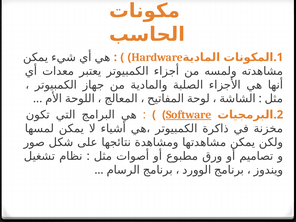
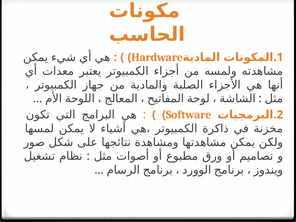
Software underline: present -> none (189, 115)
